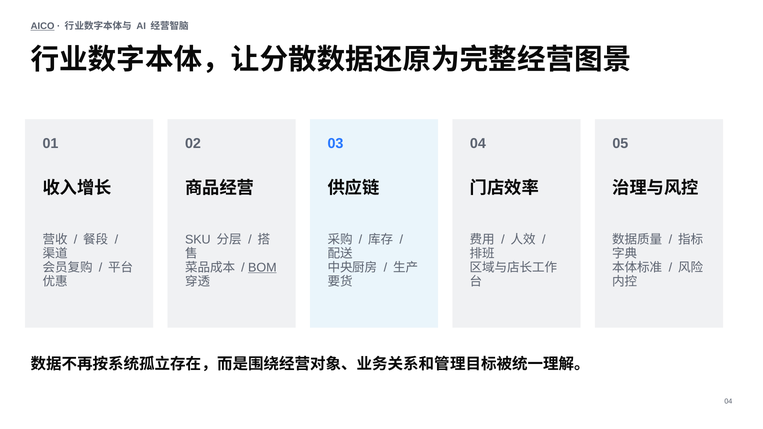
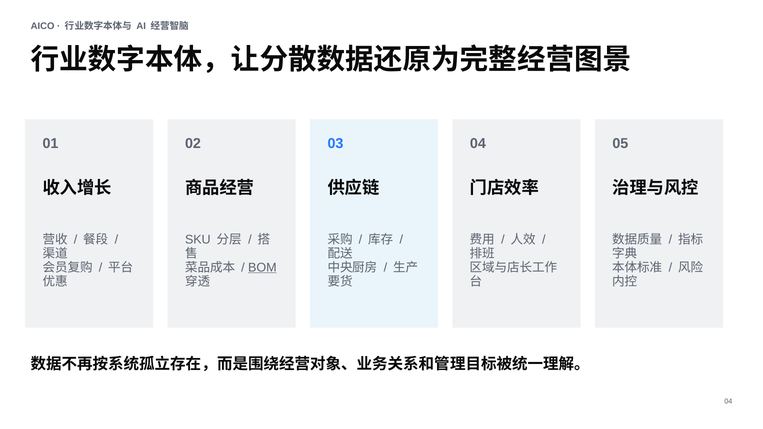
AICO underline: present -> none (43, 26)
